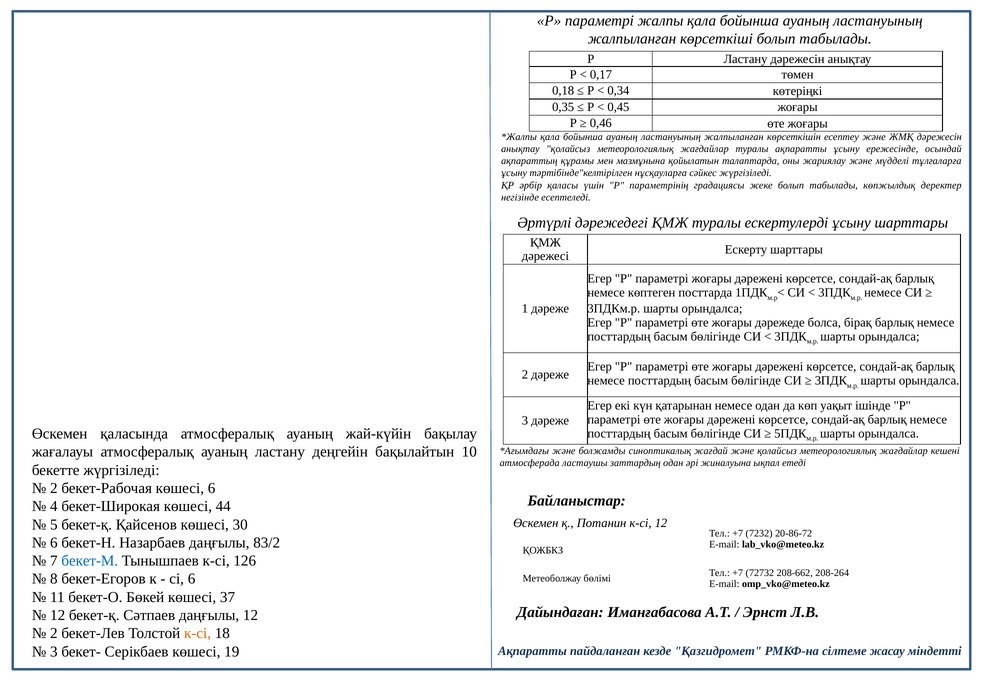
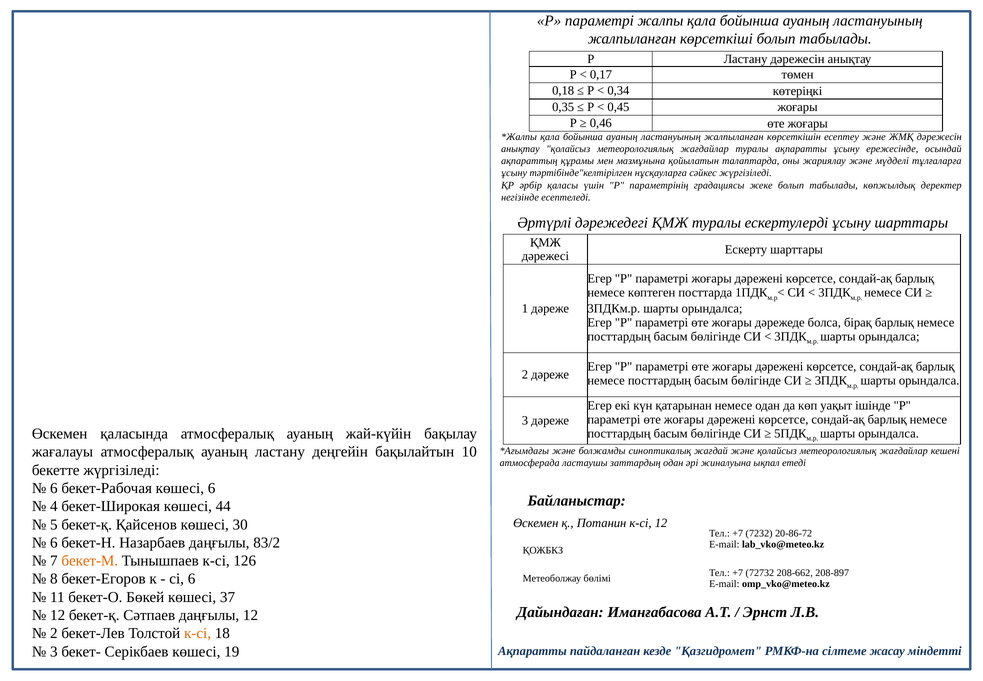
2: 2 -> 6 (54, 488)
бекет-М colour: blue -> orange (90, 560)
208-264: 208-264 -> 208-897 (832, 572)
